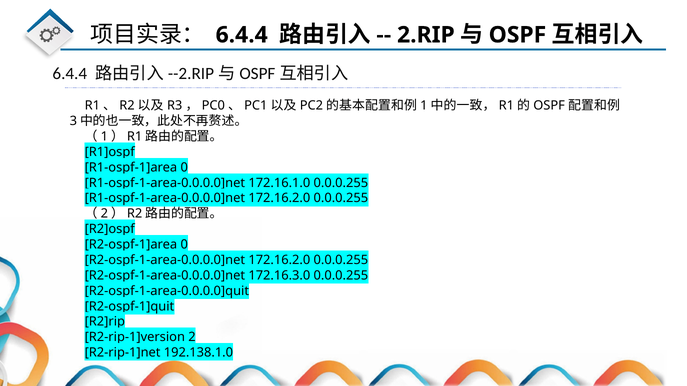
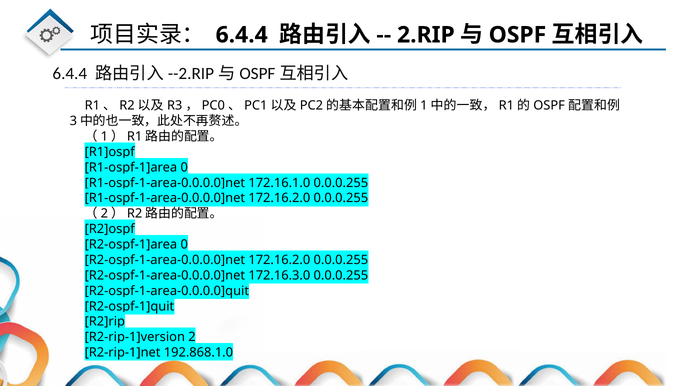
192.138.1.0: 192.138.1.0 -> 192.868.1.0 (198, 353)
